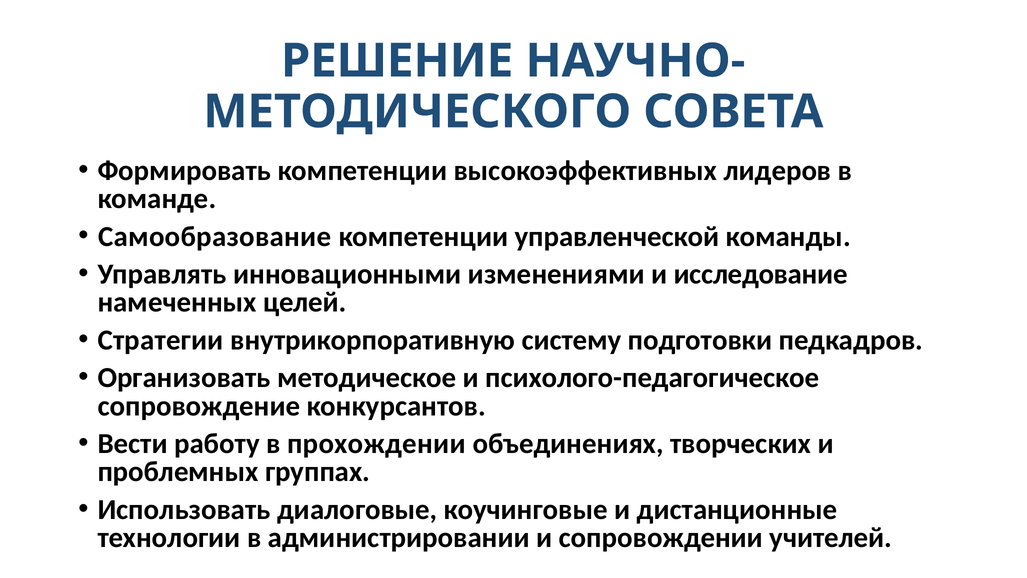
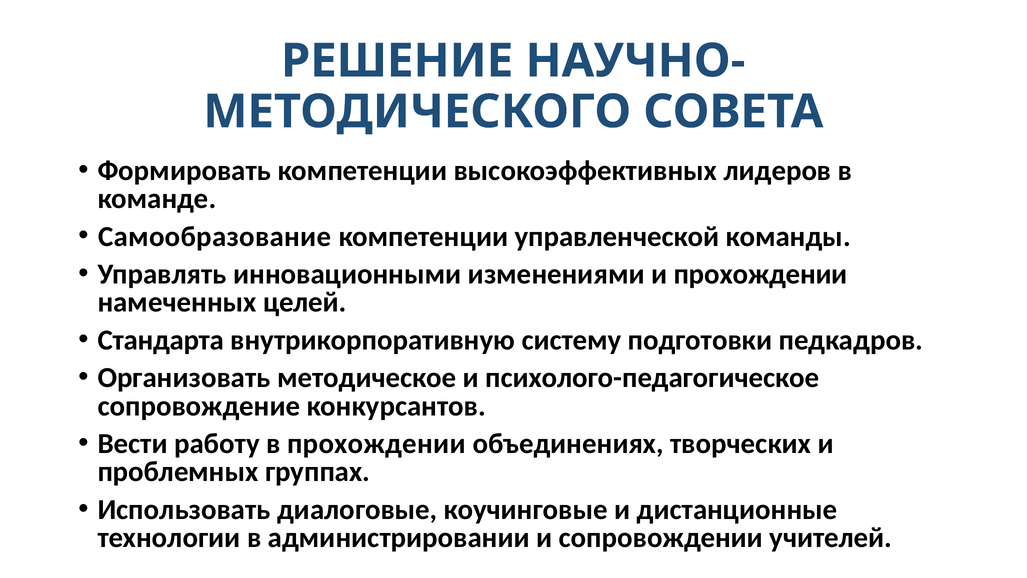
и исследование: исследование -> прохождении (761, 274)
Стратегии: Стратегии -> Стандарта (161, 340)
